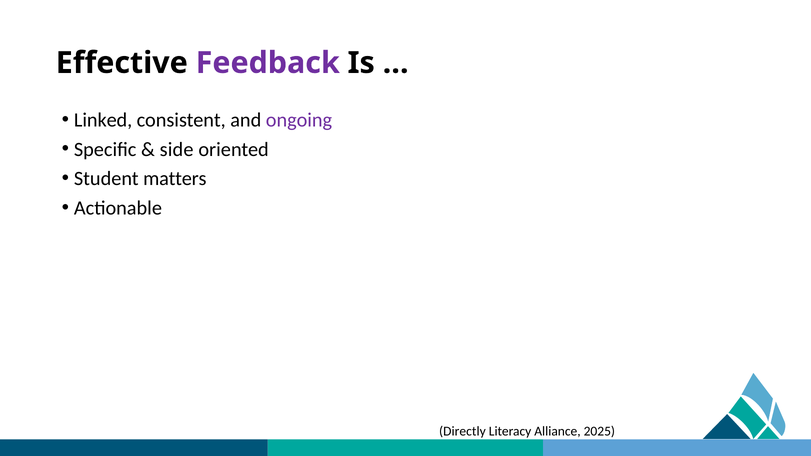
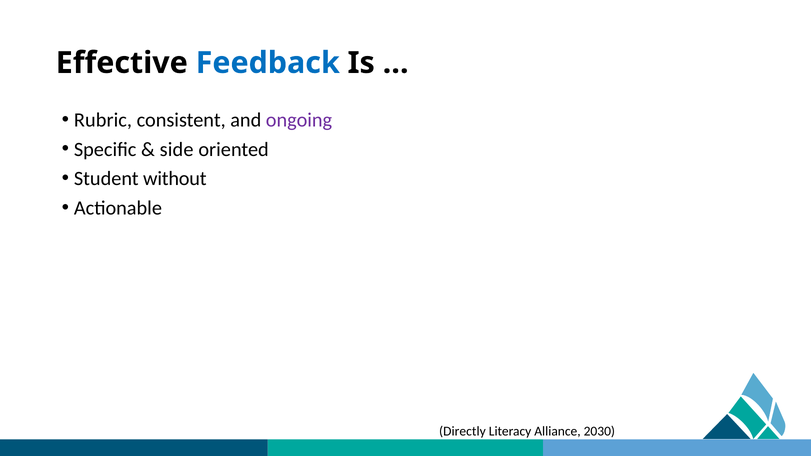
Feedback colour: purple -> blue (268, 63)
Linked: Linked -> Rubric (103, 120)
matters: matters -> without (175, 179)
2025: 2025 -> 2030 (599, 432)
